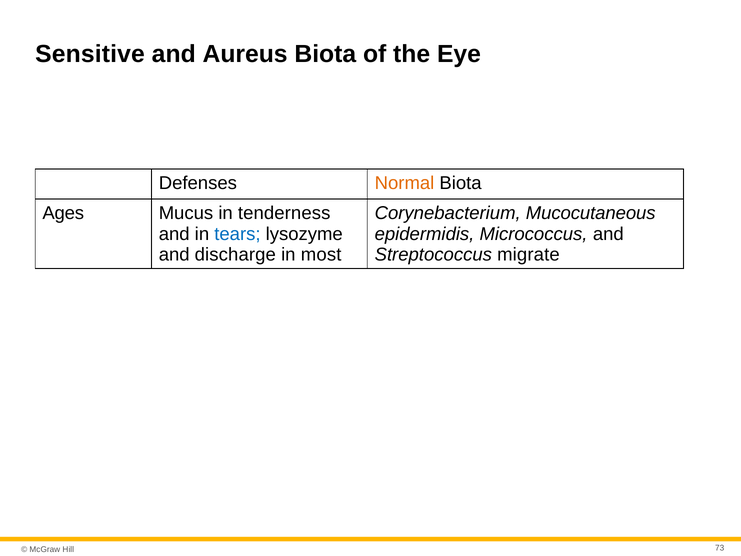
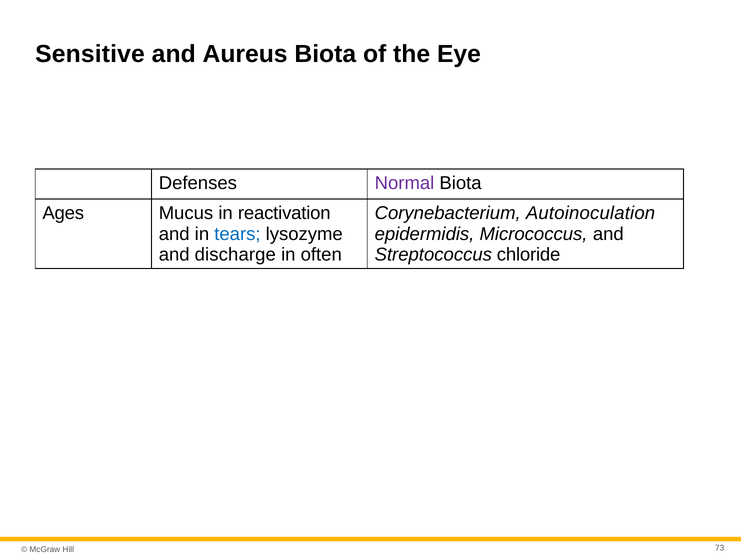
Normal colour: orange -> purple (405, 183)
tenderness: tenderness -> reactivation (284, 213)
Mucocutaneous: Mucocutaneous -> Autoinoculation (591, 213)
most: most -> often (321, 255)
migrate: migrate -> chloride (529, 255)
